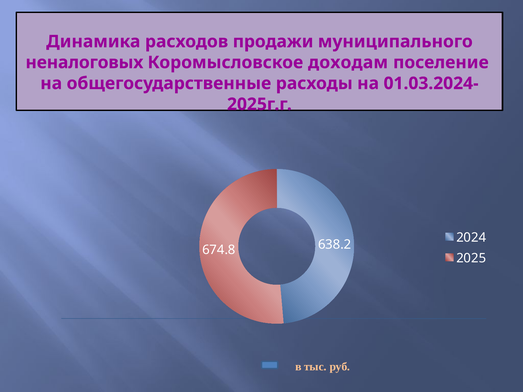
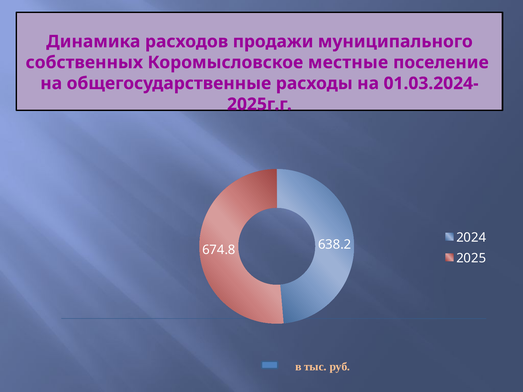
неналоговых: неналоговых -> собственных (84, 63)
доходам: доходам -> местные (348, 63)
